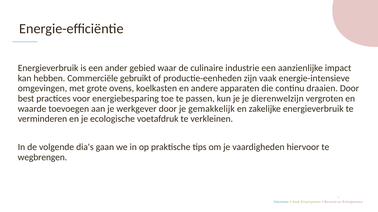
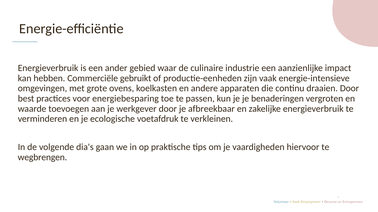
dierenwelzijn: dierenwelzijn -> benaderingen (277, 99)
gemakkelijk: gemakkelijk -> afbreekbaar (211, 109)
